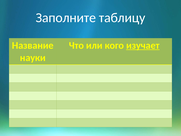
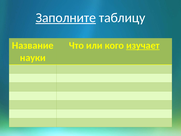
Заполните underline: none -> present (66, 18)
